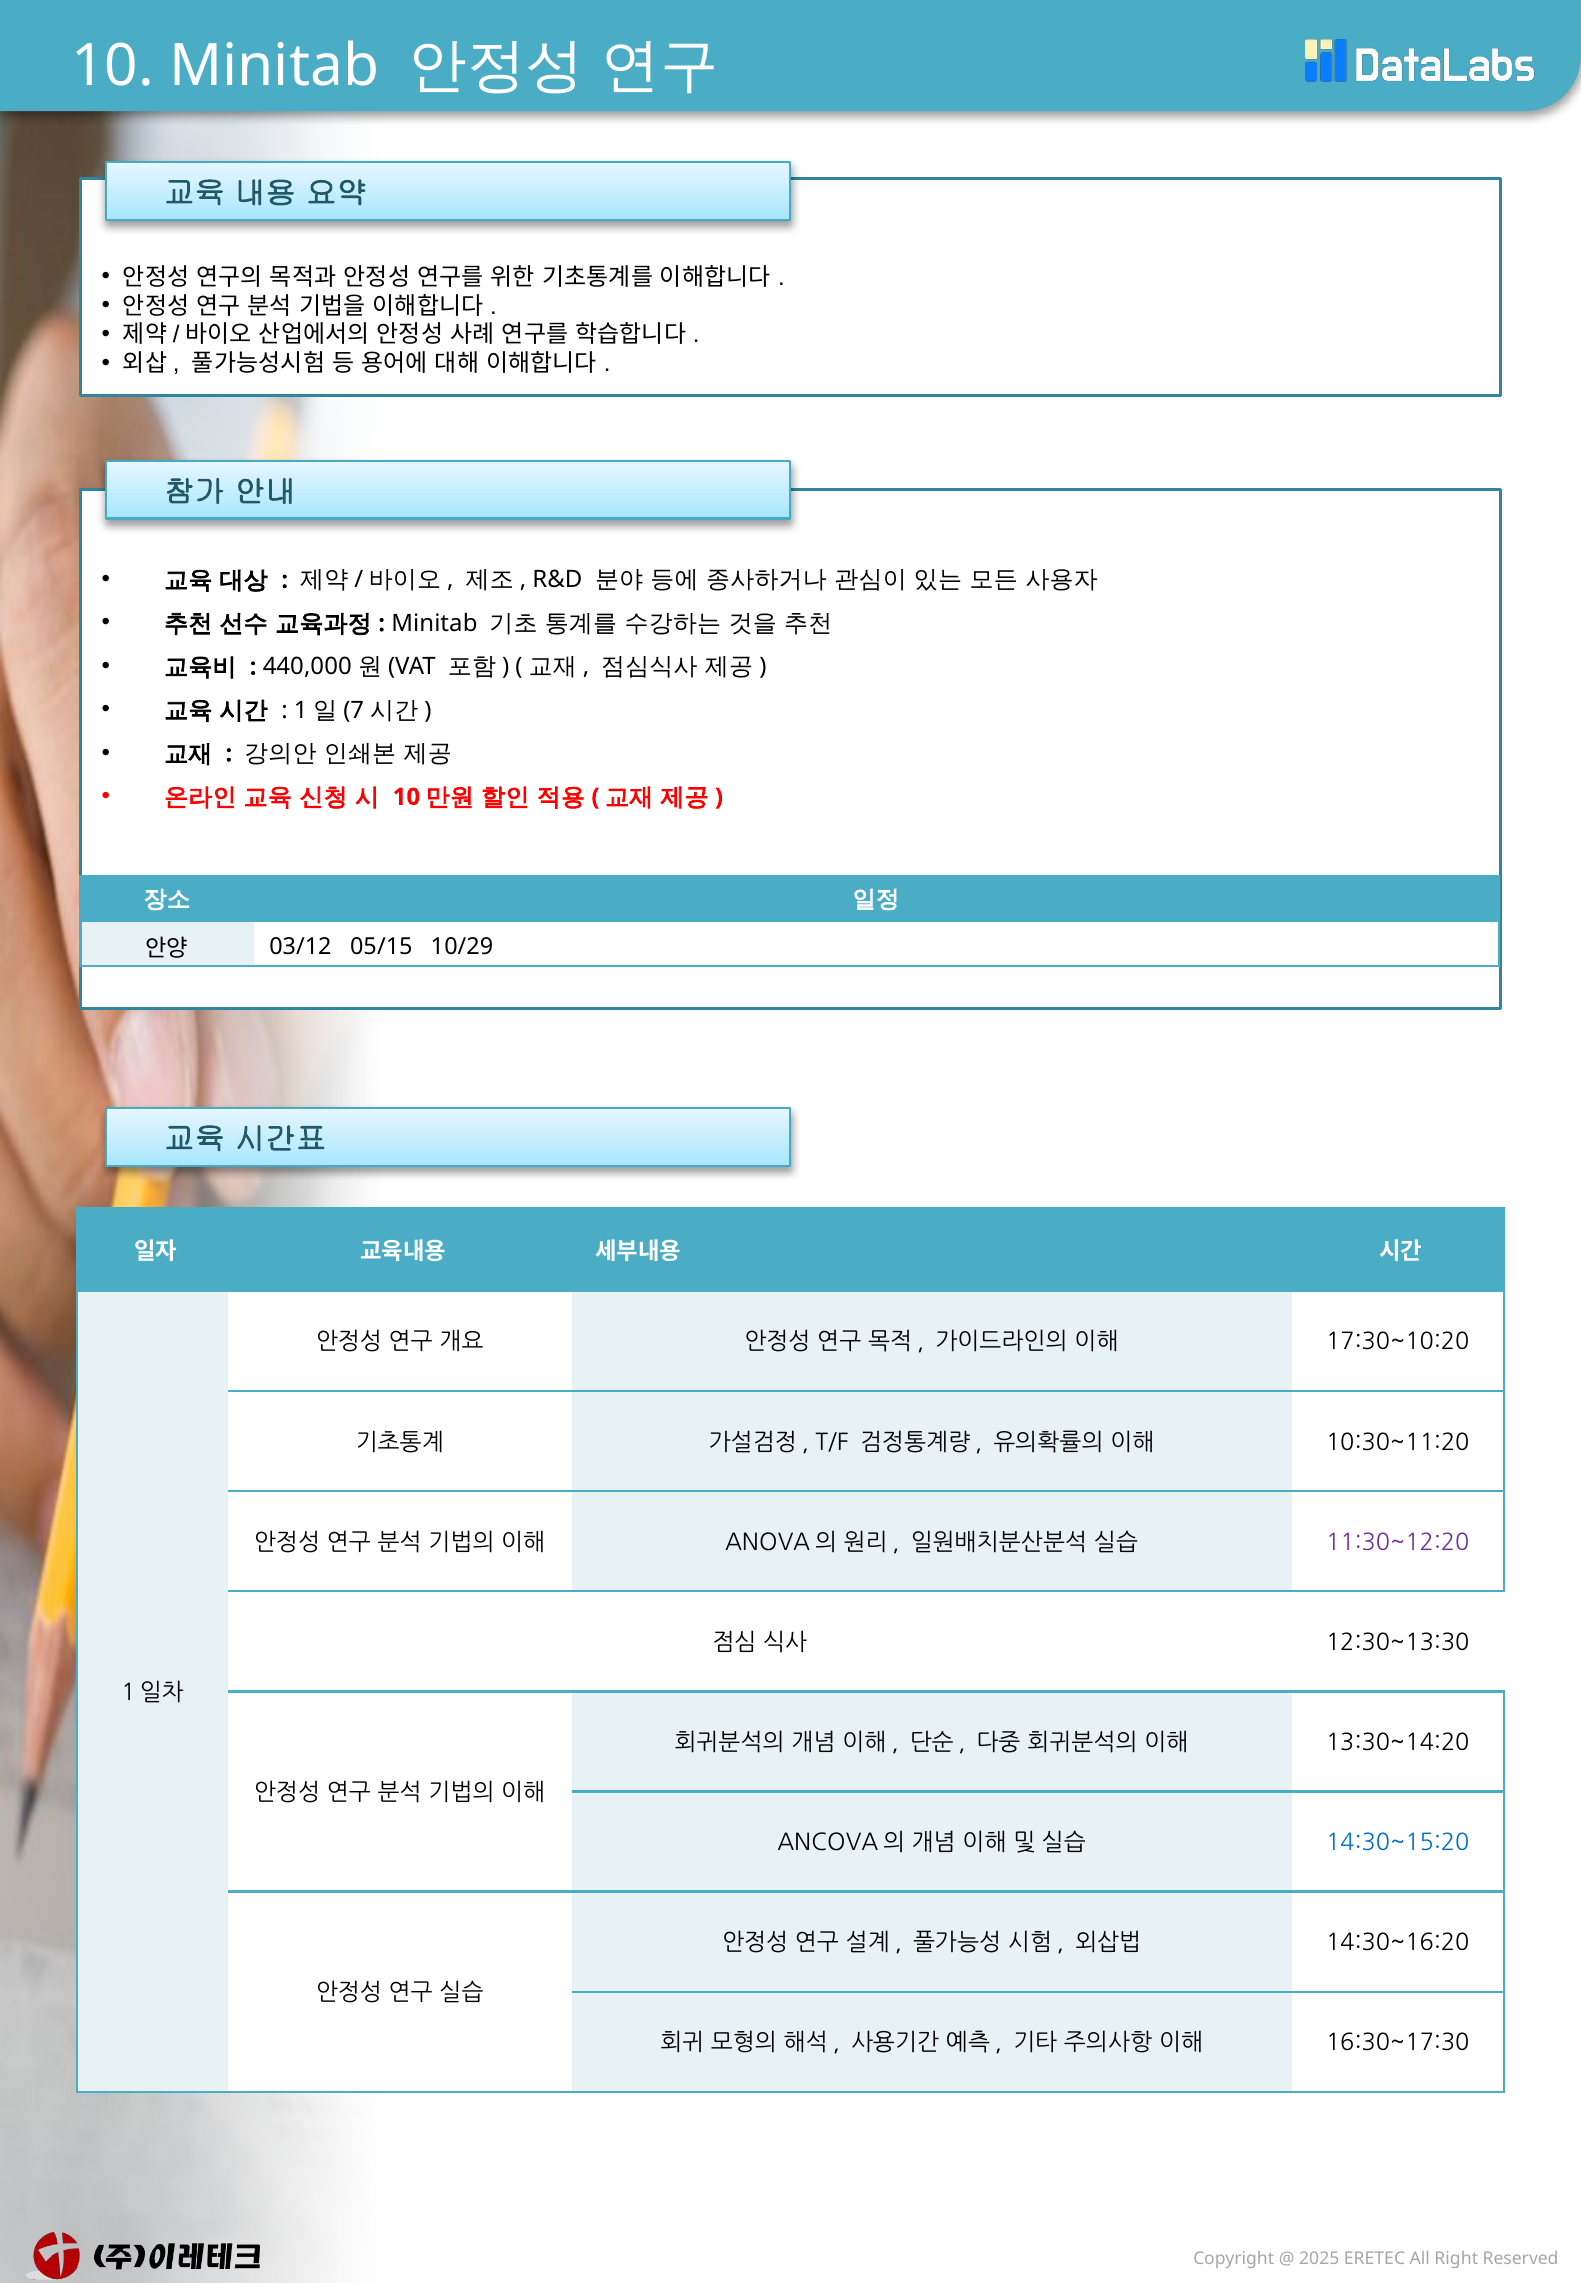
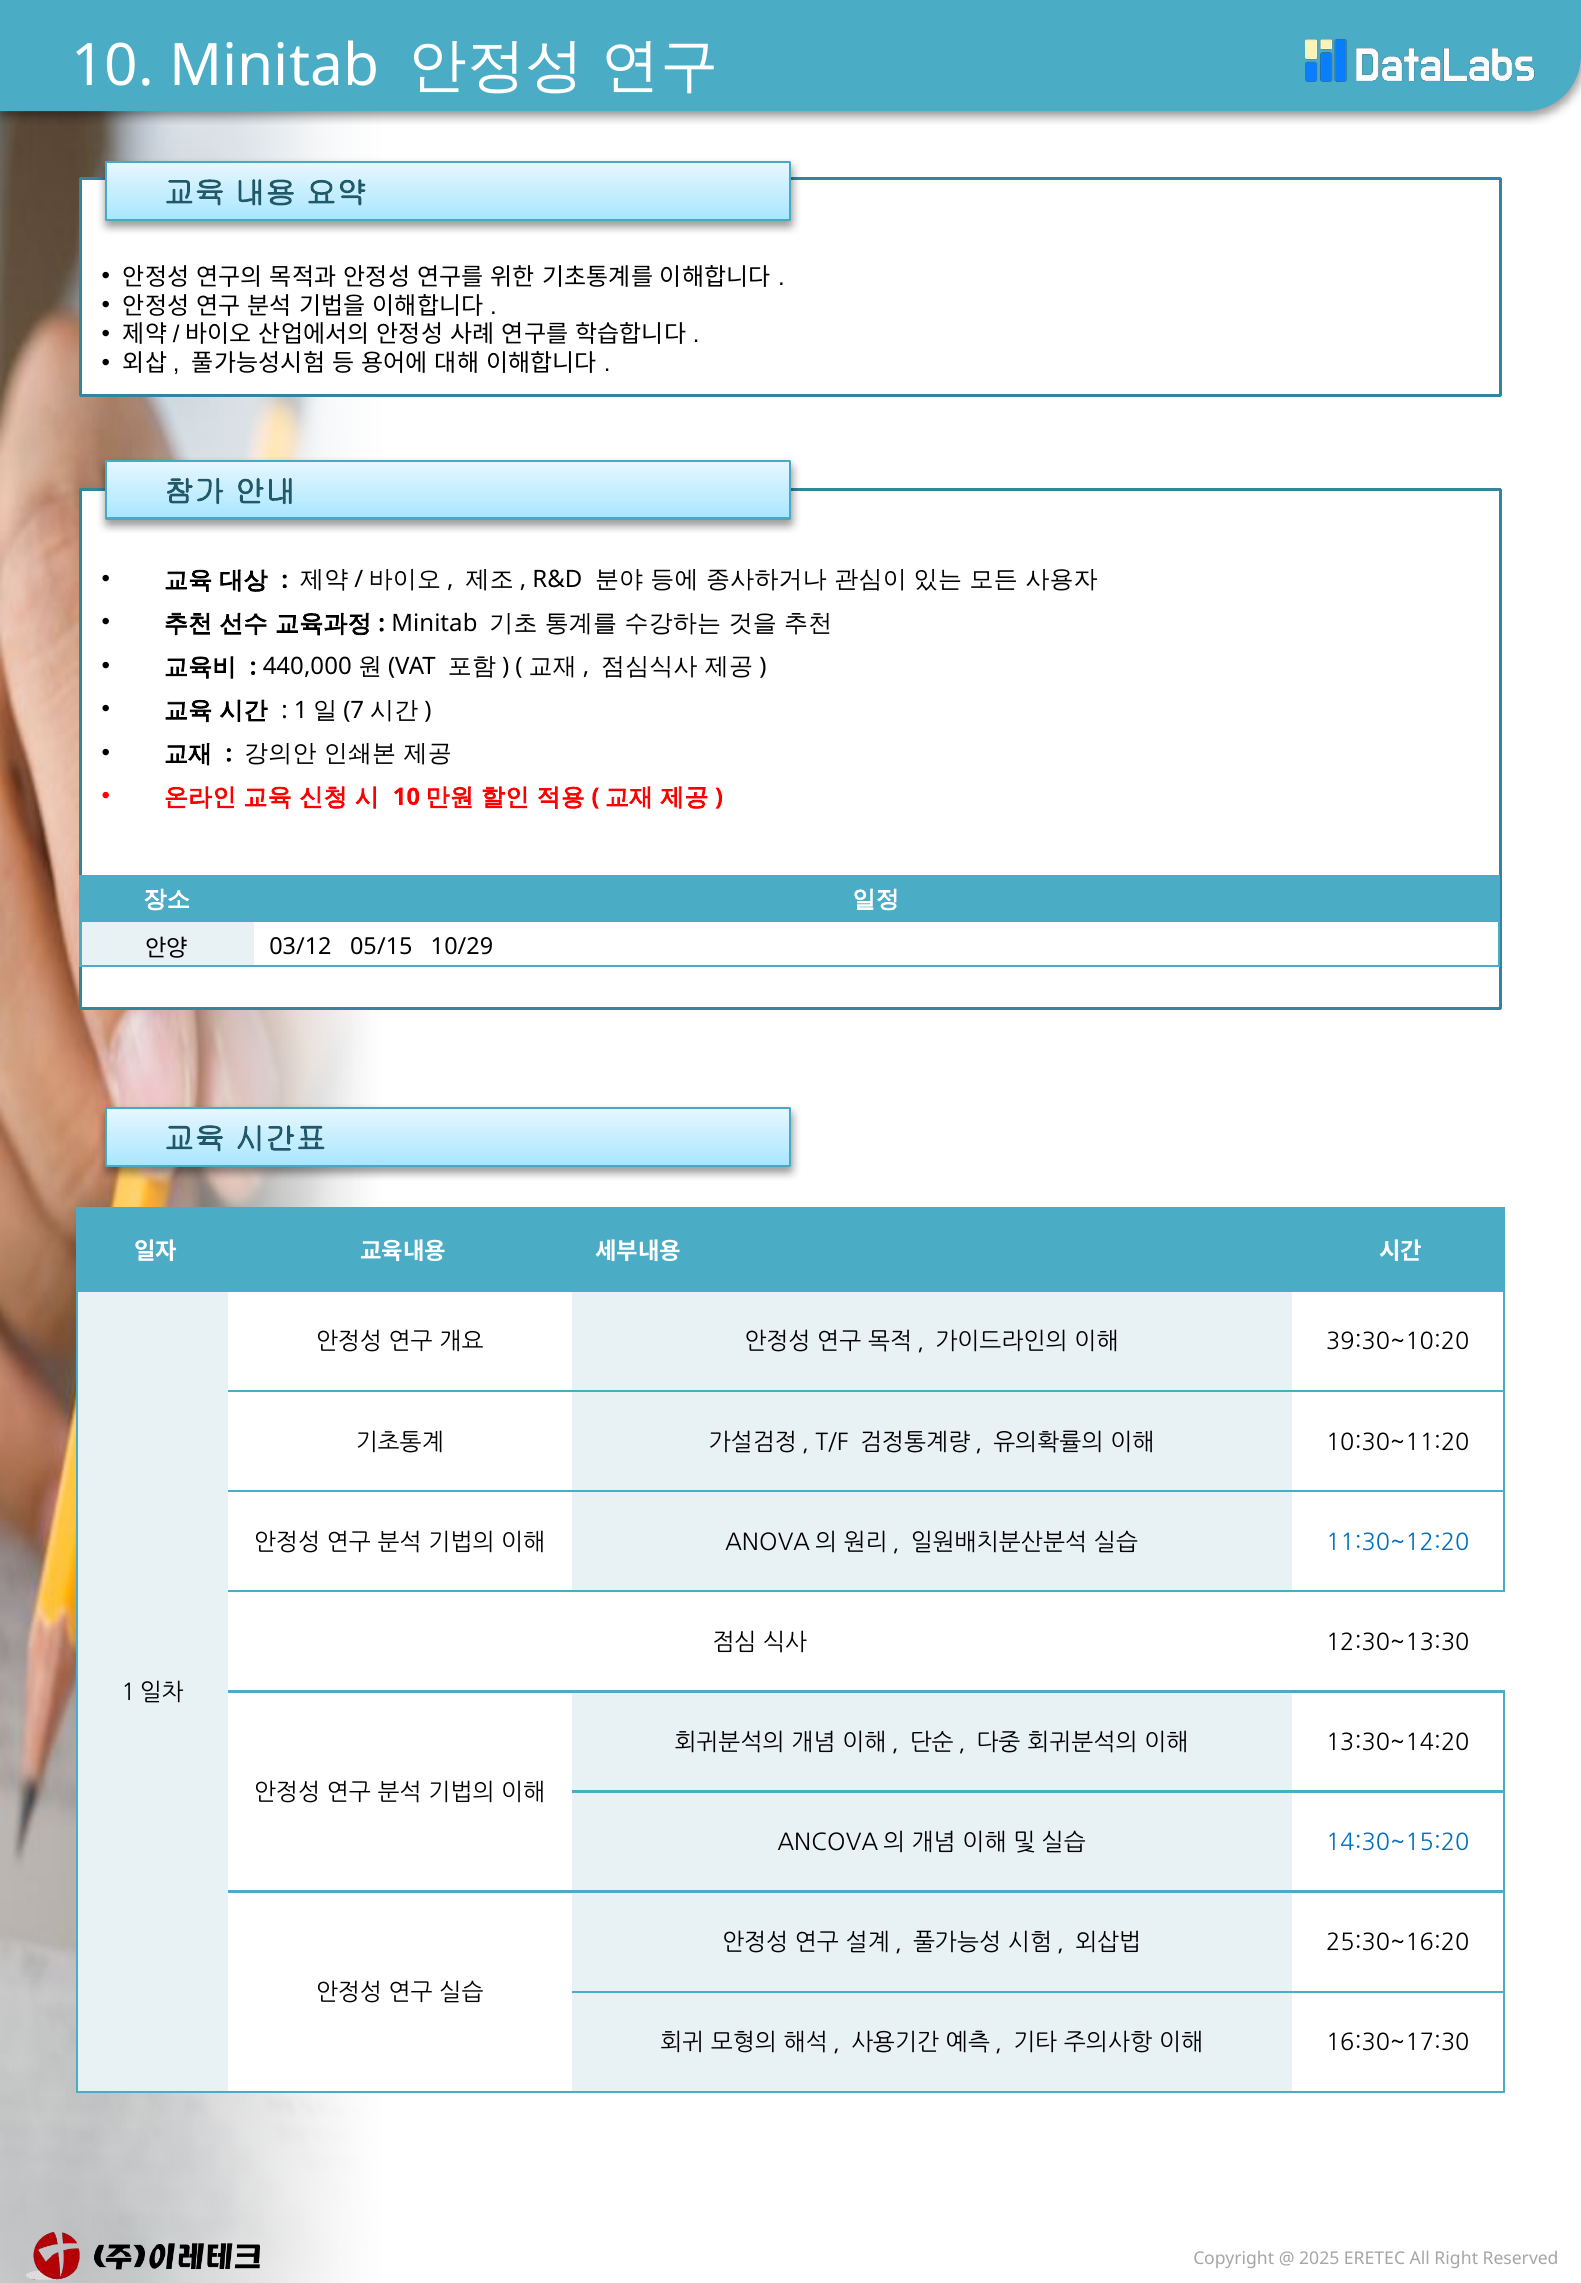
17:30~10:20: 17:30~10:20 -> 39:30~10:20 (1398, 1343)
11:30~12:20 colour: purple -> blue (1398, 1543)
14:30~16:20: 14:30~16:20 -> 25:30~16:20 (1398, 1944)
